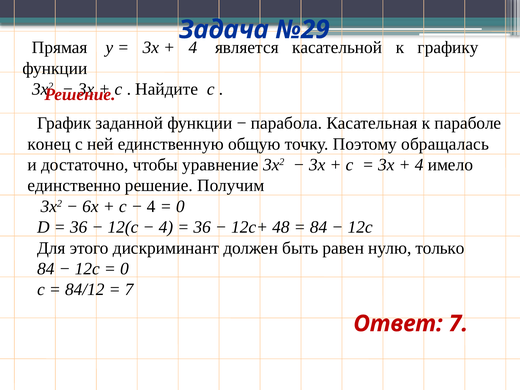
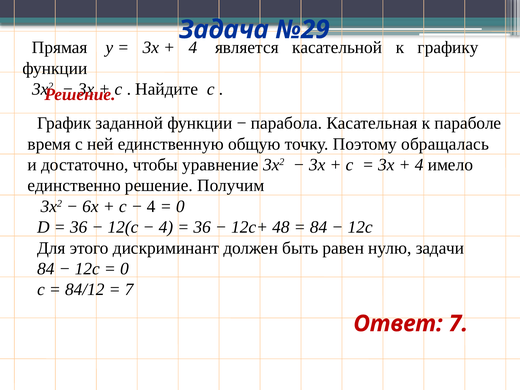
конец: конец -> время (49, 144)
только: только -> задачи (440, 248)
